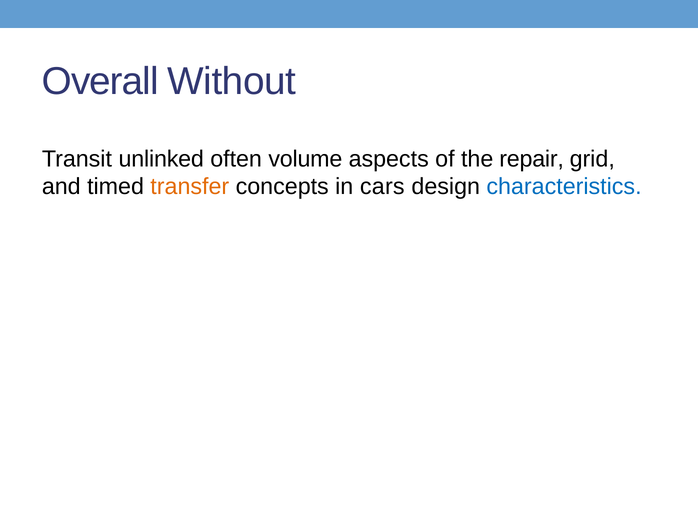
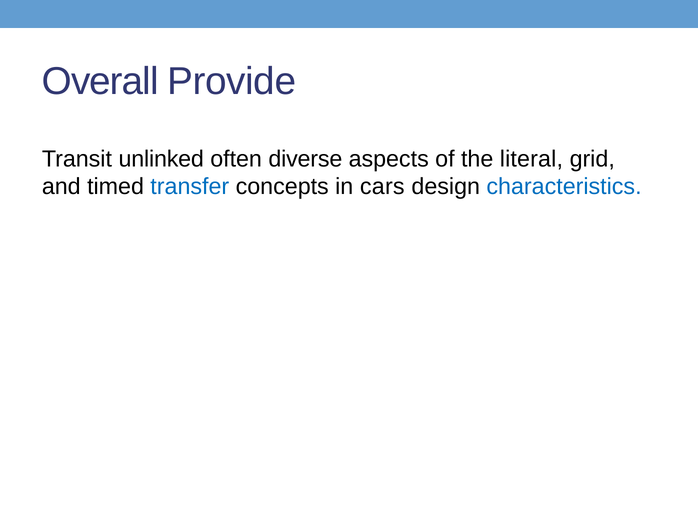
Without: Without -> Provide (232, 81)
volume: volume -> diverse (305, 159)
repair: repair -> literal (531, 159)
transfer colour: orange -> blue (190, 187)
